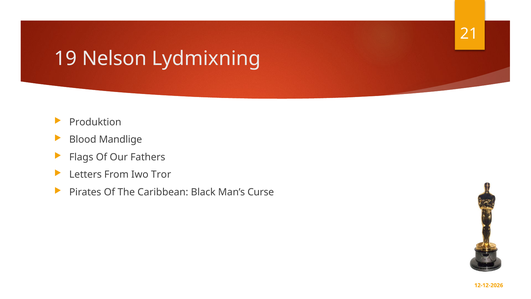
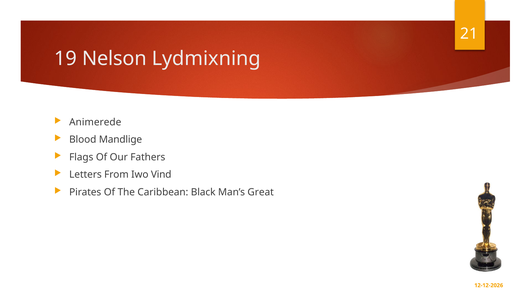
Produktion: Produktion -> Animerede (95, 122)
Tror: Tror -> Vind (161, 174)
Curse: Curse -> Great (261, 192)
